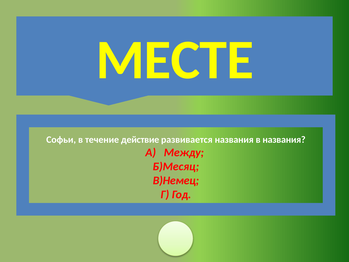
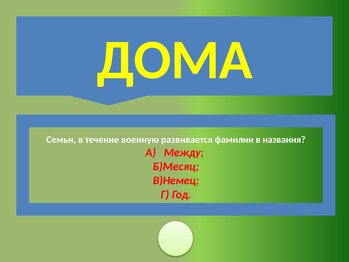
МЕСТЕ: МЕСТЕ -> ДОМА (175, 60)
Софьи: Софьи -> Семьи (61, 139)
действие: действие -> военную (140, 139)
развивается названия: названия -> фамилии (234, 139)
